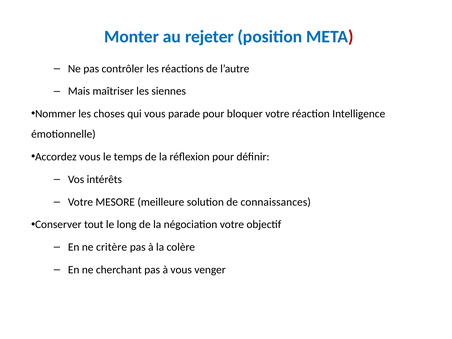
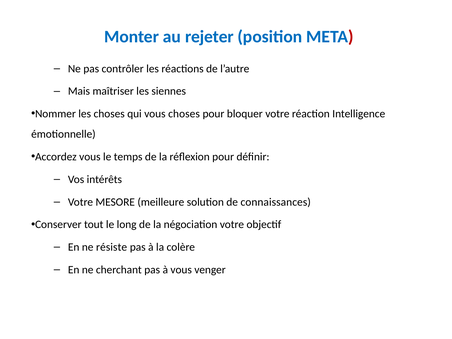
vous parade: parade -> choses (184, 114)
critère: critère -> résiste (112, 247)
